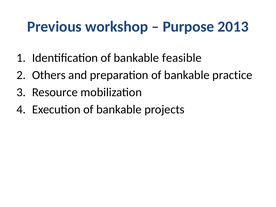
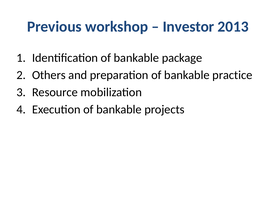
Purpose: Purpose -> Investor (188, 27)
feasible: feasible -> package (182, 58)
